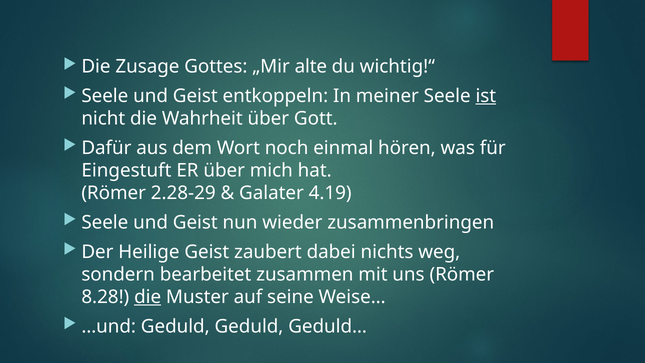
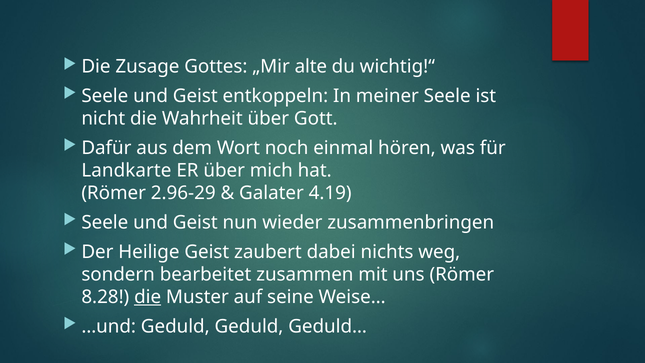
ist underline: present -> none (486, 96)
Eingestuft: Eingestuft -> Landkarte (126, 170)
2.28-29: 2.28-29 -> 2.96-29 (183, 193)
